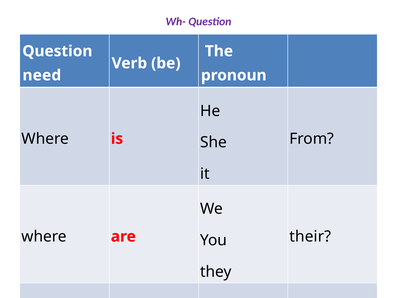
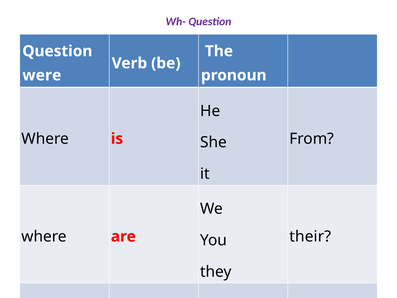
need: need -> were (42, 75)
